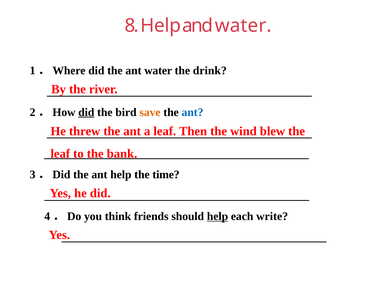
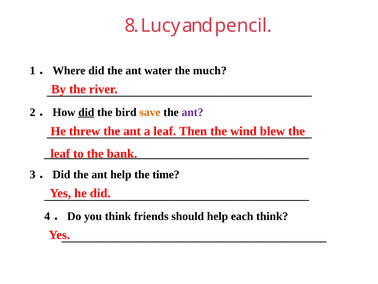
8 Help: Help -> Lucy (161, 26)
and water: water -> pencil (243, 26)
drink: drink -> much (210, 70)
ant colour: blue -> purple (193, 112)
help underline: present -> none (217, 216)
each write: write -> think (272, 216)
